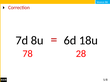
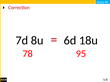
28: 28 -> 95 (81, 54)
